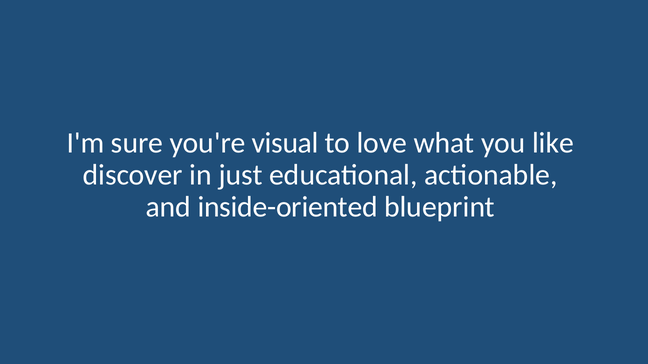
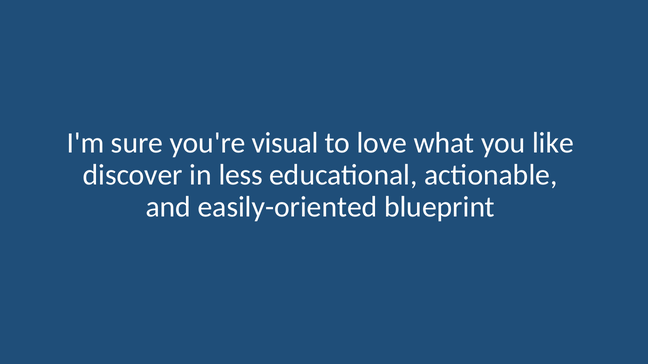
just: just -> less (241, 175)
inside-oriented: inside-oriented -> easily-oriented (288, 207)
